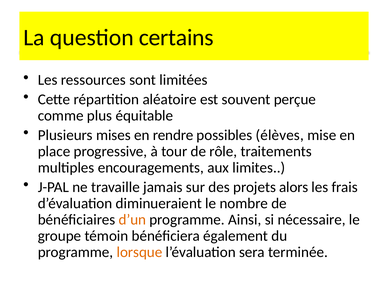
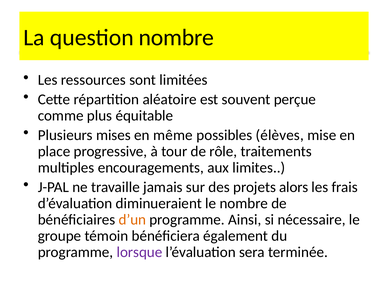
question certains: certains -> nombre (176, 38)
rendre: rendre -> même (173, 135)
lorsque colour: orange -> purple (139, 252)
